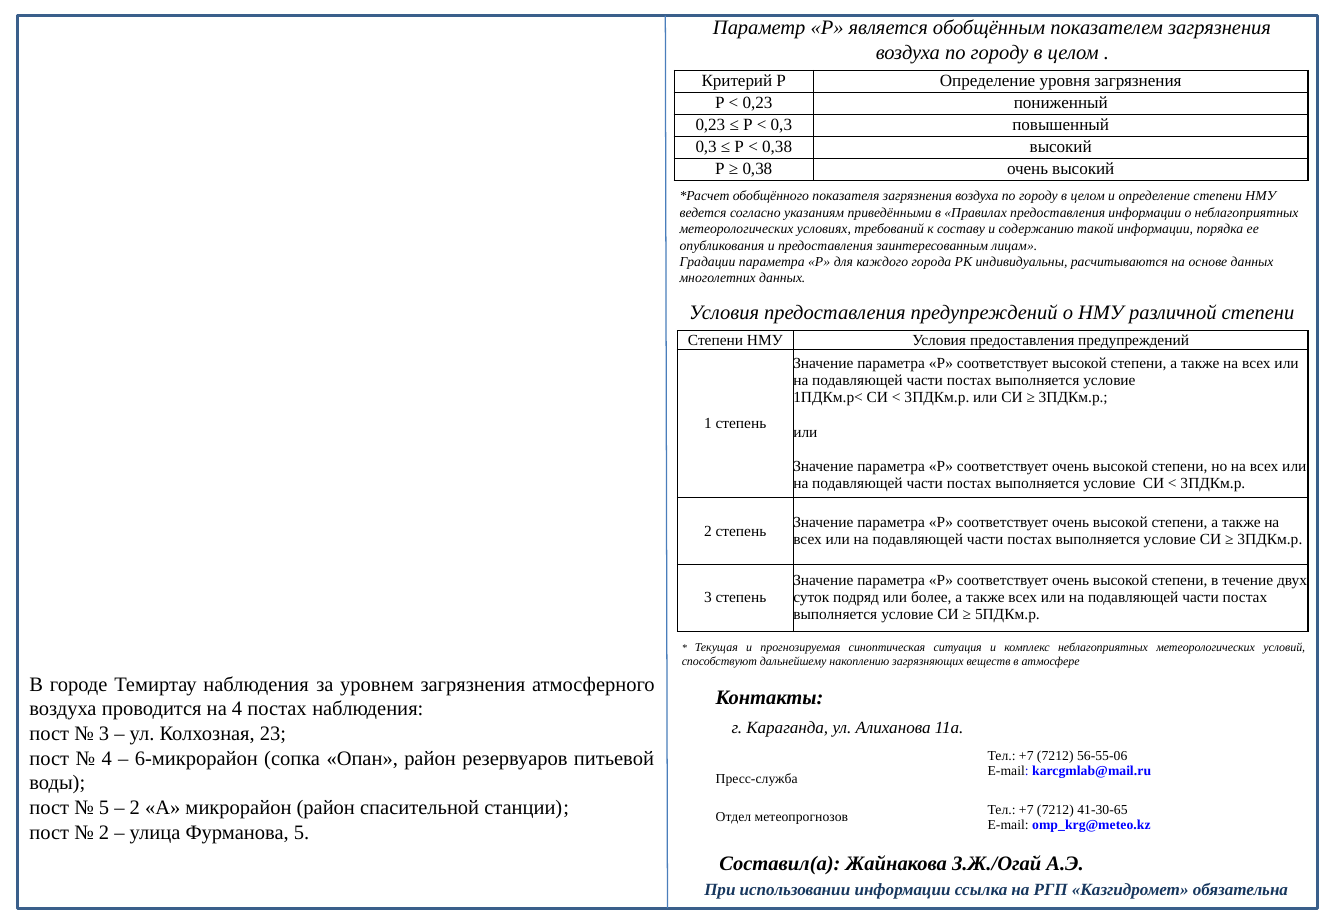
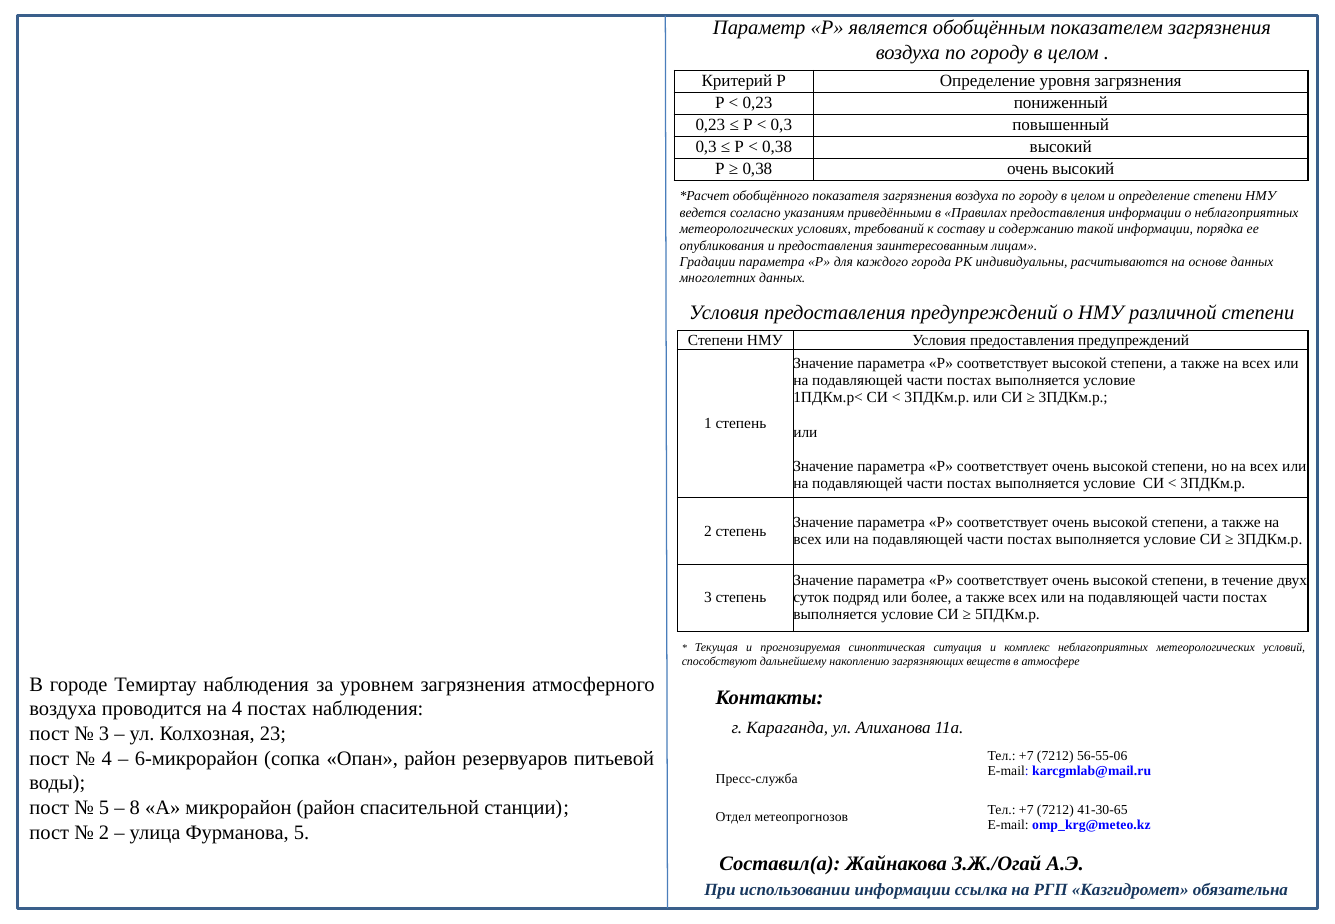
2: 2 -> 8 (135, 808)
